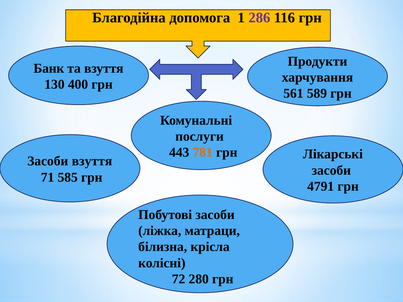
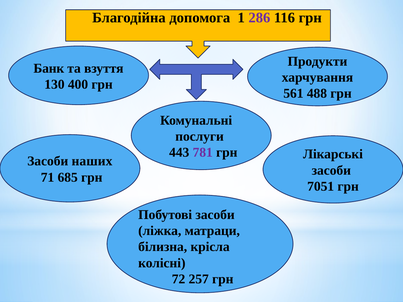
589: 589 -> 488 (317, 94)
781 colour: orange -> purple (203, 153)
Засоби взуття: взуття -> наших (92, 161)
585: 585 -> 685 (68, 177)
4791: 4791 -> 7051 (321, 187)
280: 280 -> 257 (199, 279)
